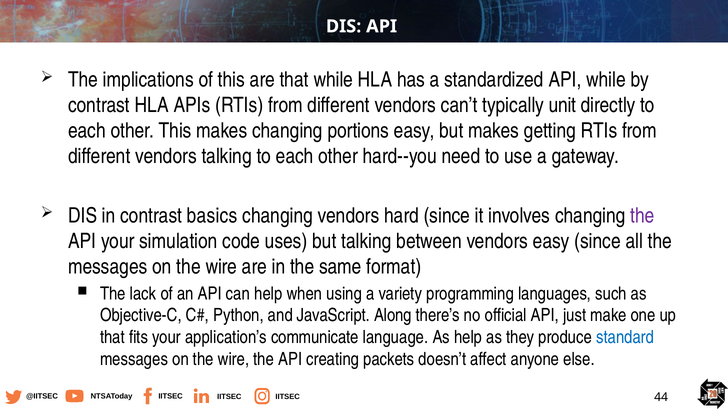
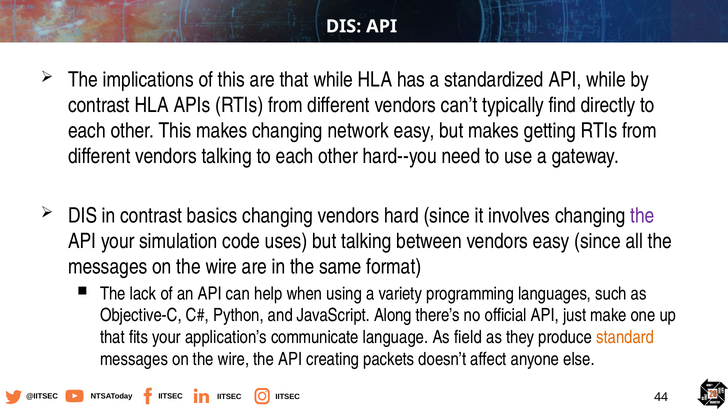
unit: unit -> find (562, 105)
portions: portions -> network (358, 131)
As help: help -> field (468, 338)
standard colour: blue -> orange (625, 338)
